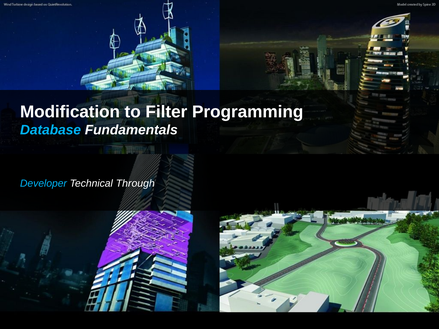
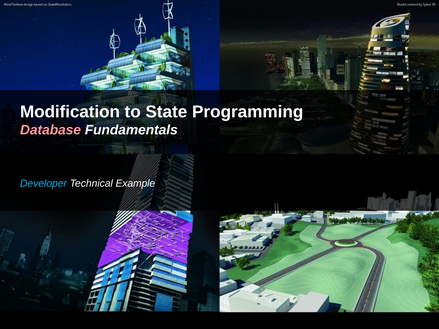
Filter: Filter -> State (166, 112)
Database colour: light blue -> pink (51, 130)
Through: Through -> Example (135, 184)
